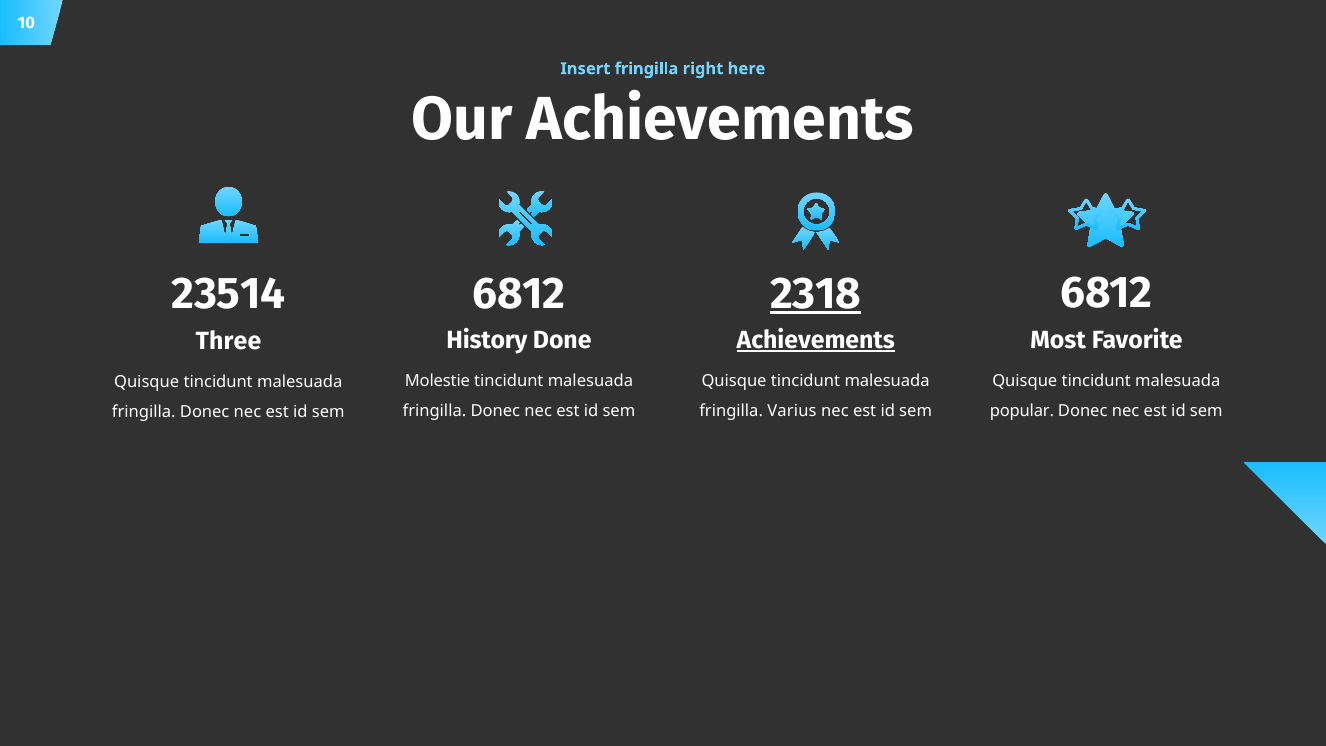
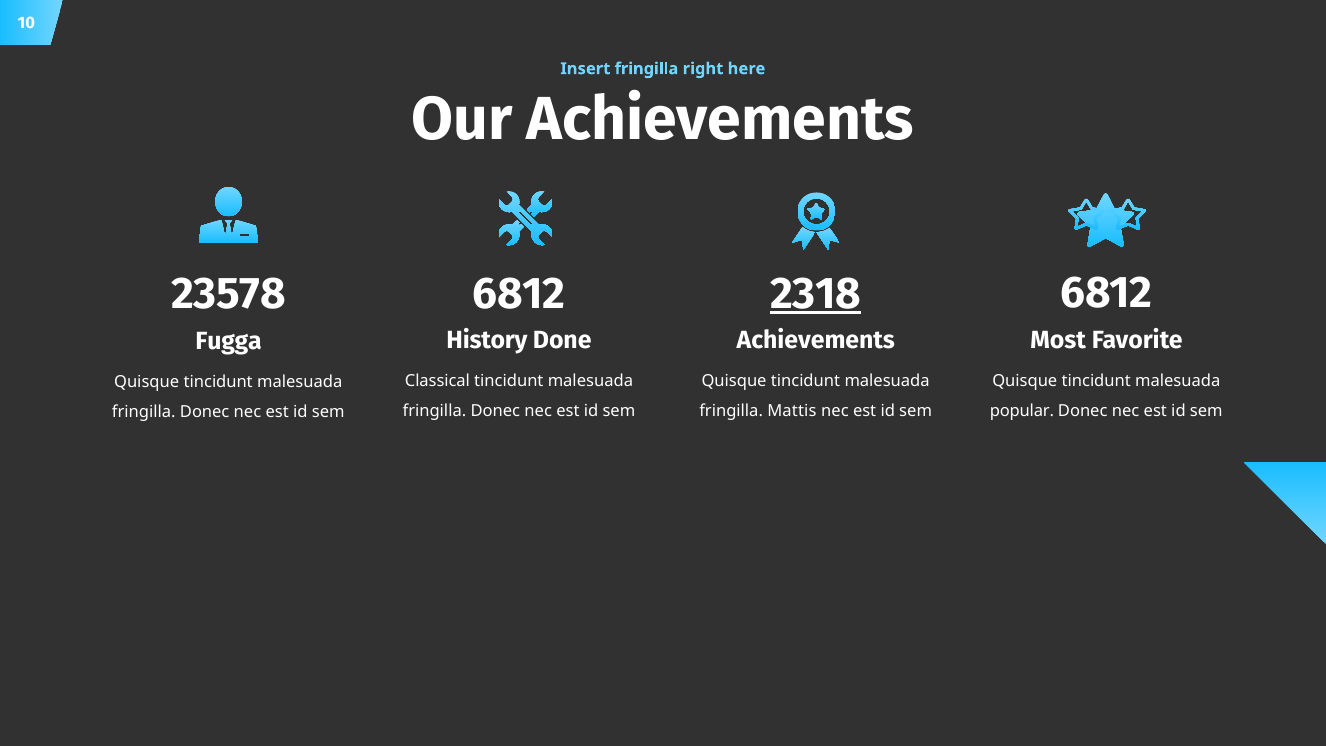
23514: 23514 -> 23578 (229, 294)
Achievements underline: present -> none (816, 340)
Three: Three -> Fugga (229, 341)
Molestie: Molestie -> Classical (437, 381)
Varius: Varius -> Mattis (792, 411)
